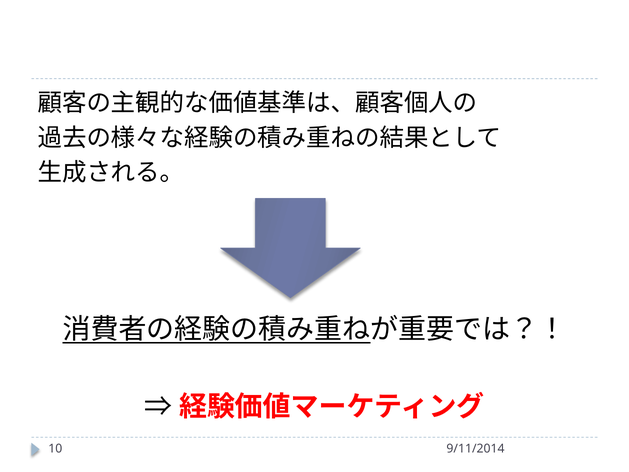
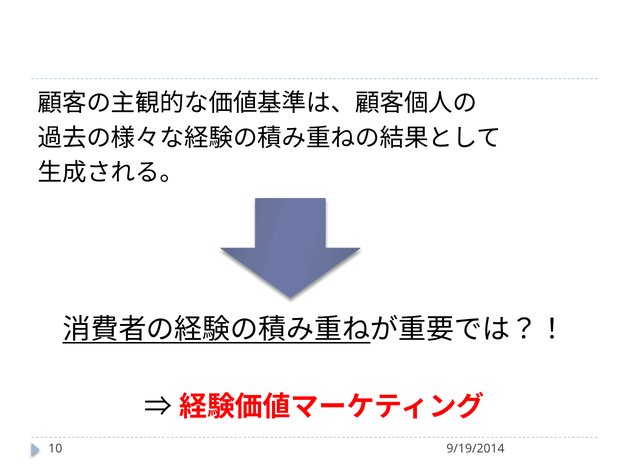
9/11/2014: 9/11/2014 -> 9/19/2014 (476, 449)
